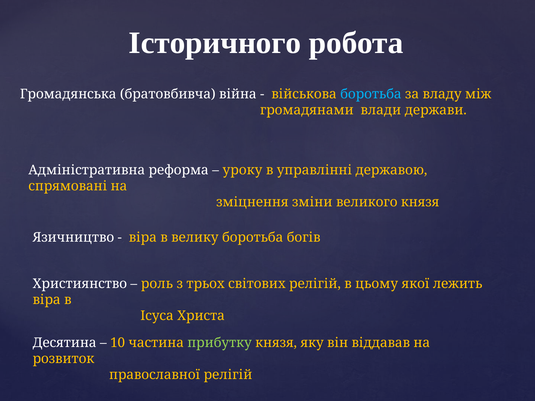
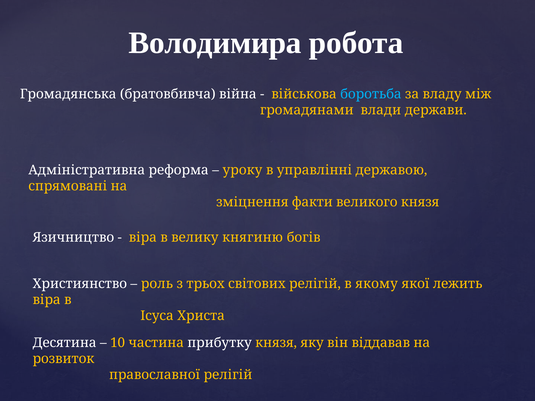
Історичного: Історичного -> Володимира (215, 43)
зміни: зміни -> факти (312, 202)
велику боротьба: боротьба -> княгиню (253, 237)
цьому: цьому -> якому (377, 284)
прибутку colour: light green -> white (220, 343)
